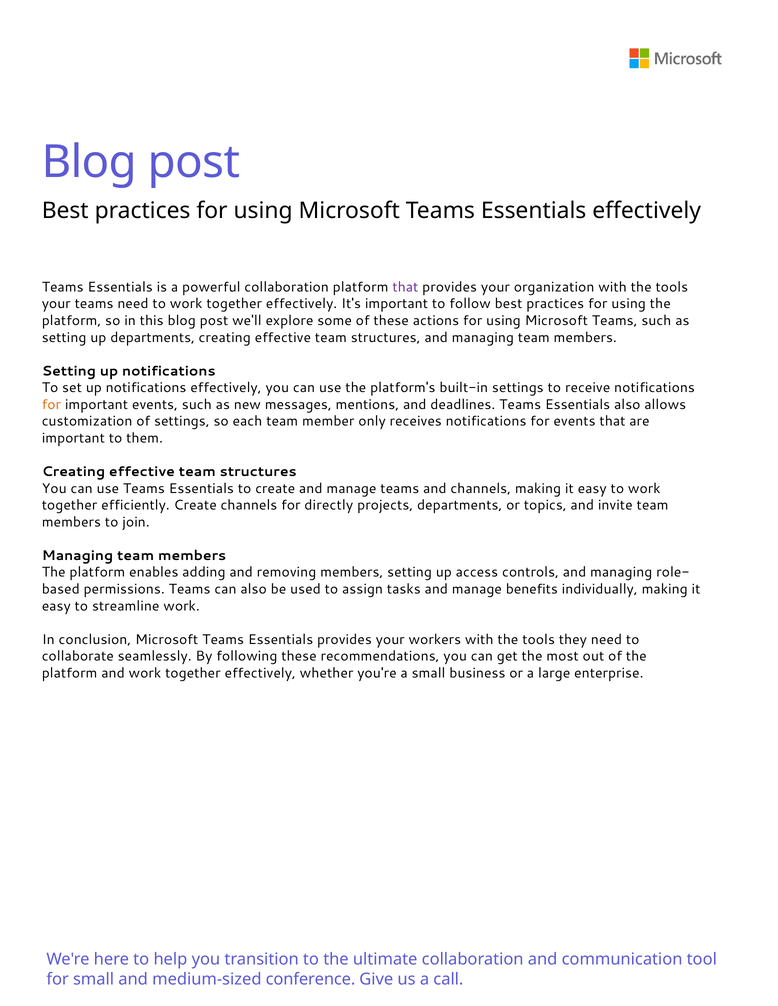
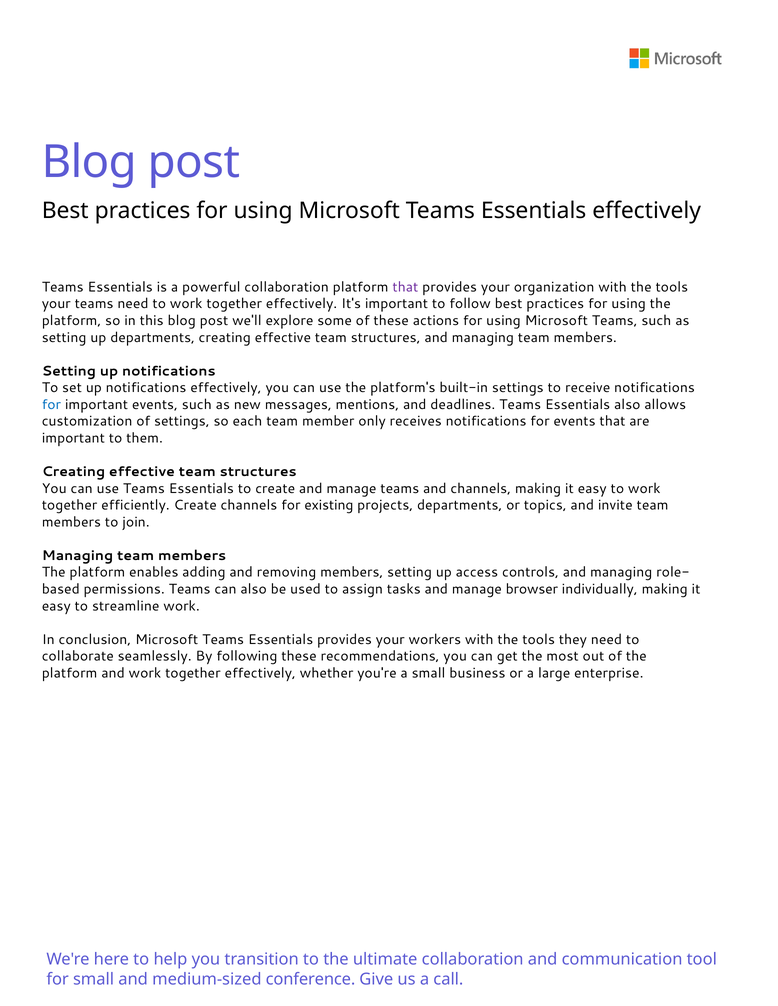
for colour: orange -> blue (51, 405)
directly: directly -> existing (329, 506)
benefits: benefits -> browser (532, 590)
